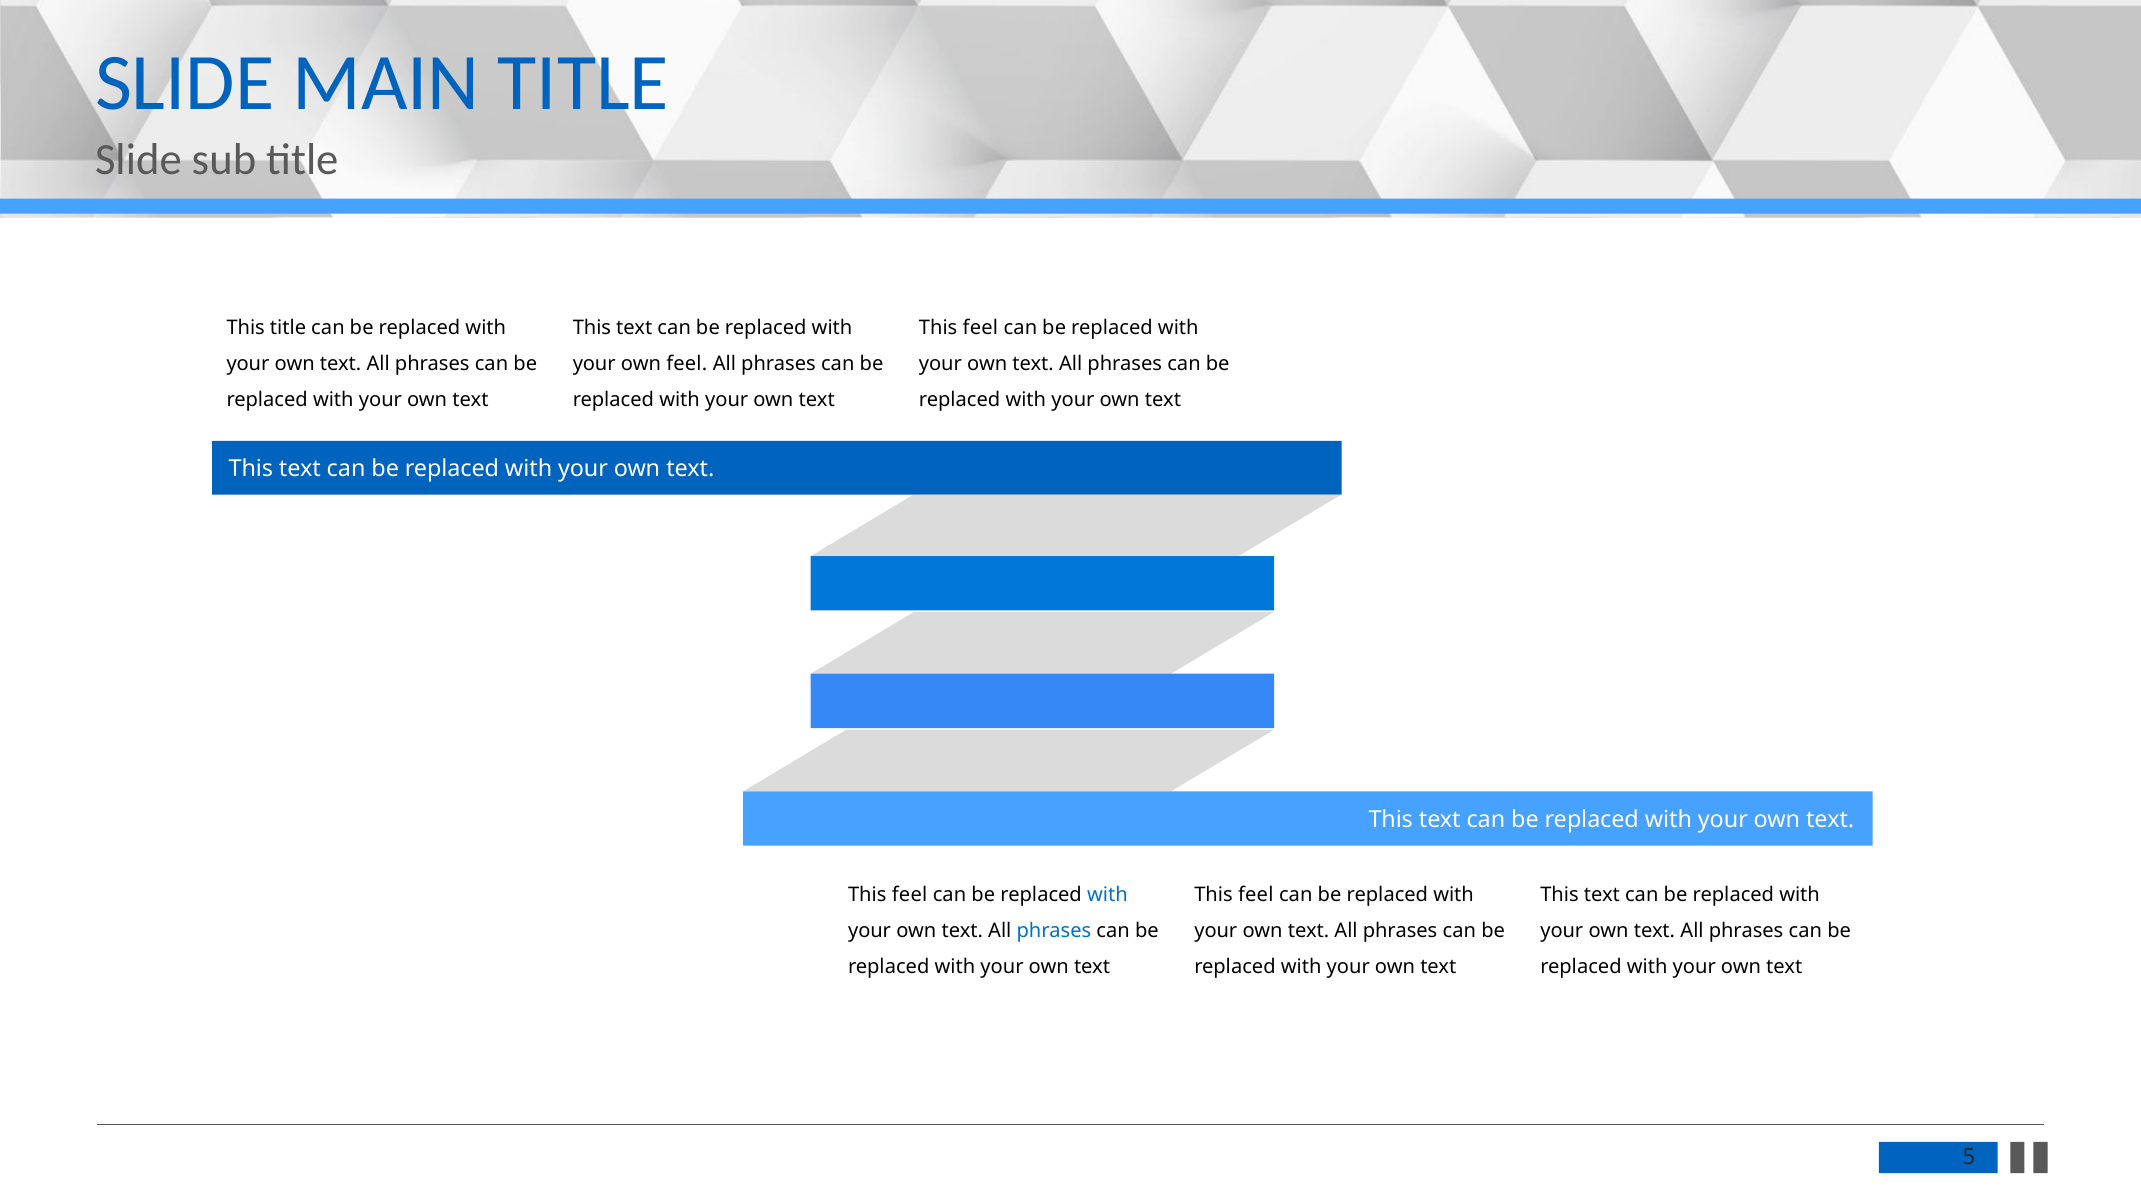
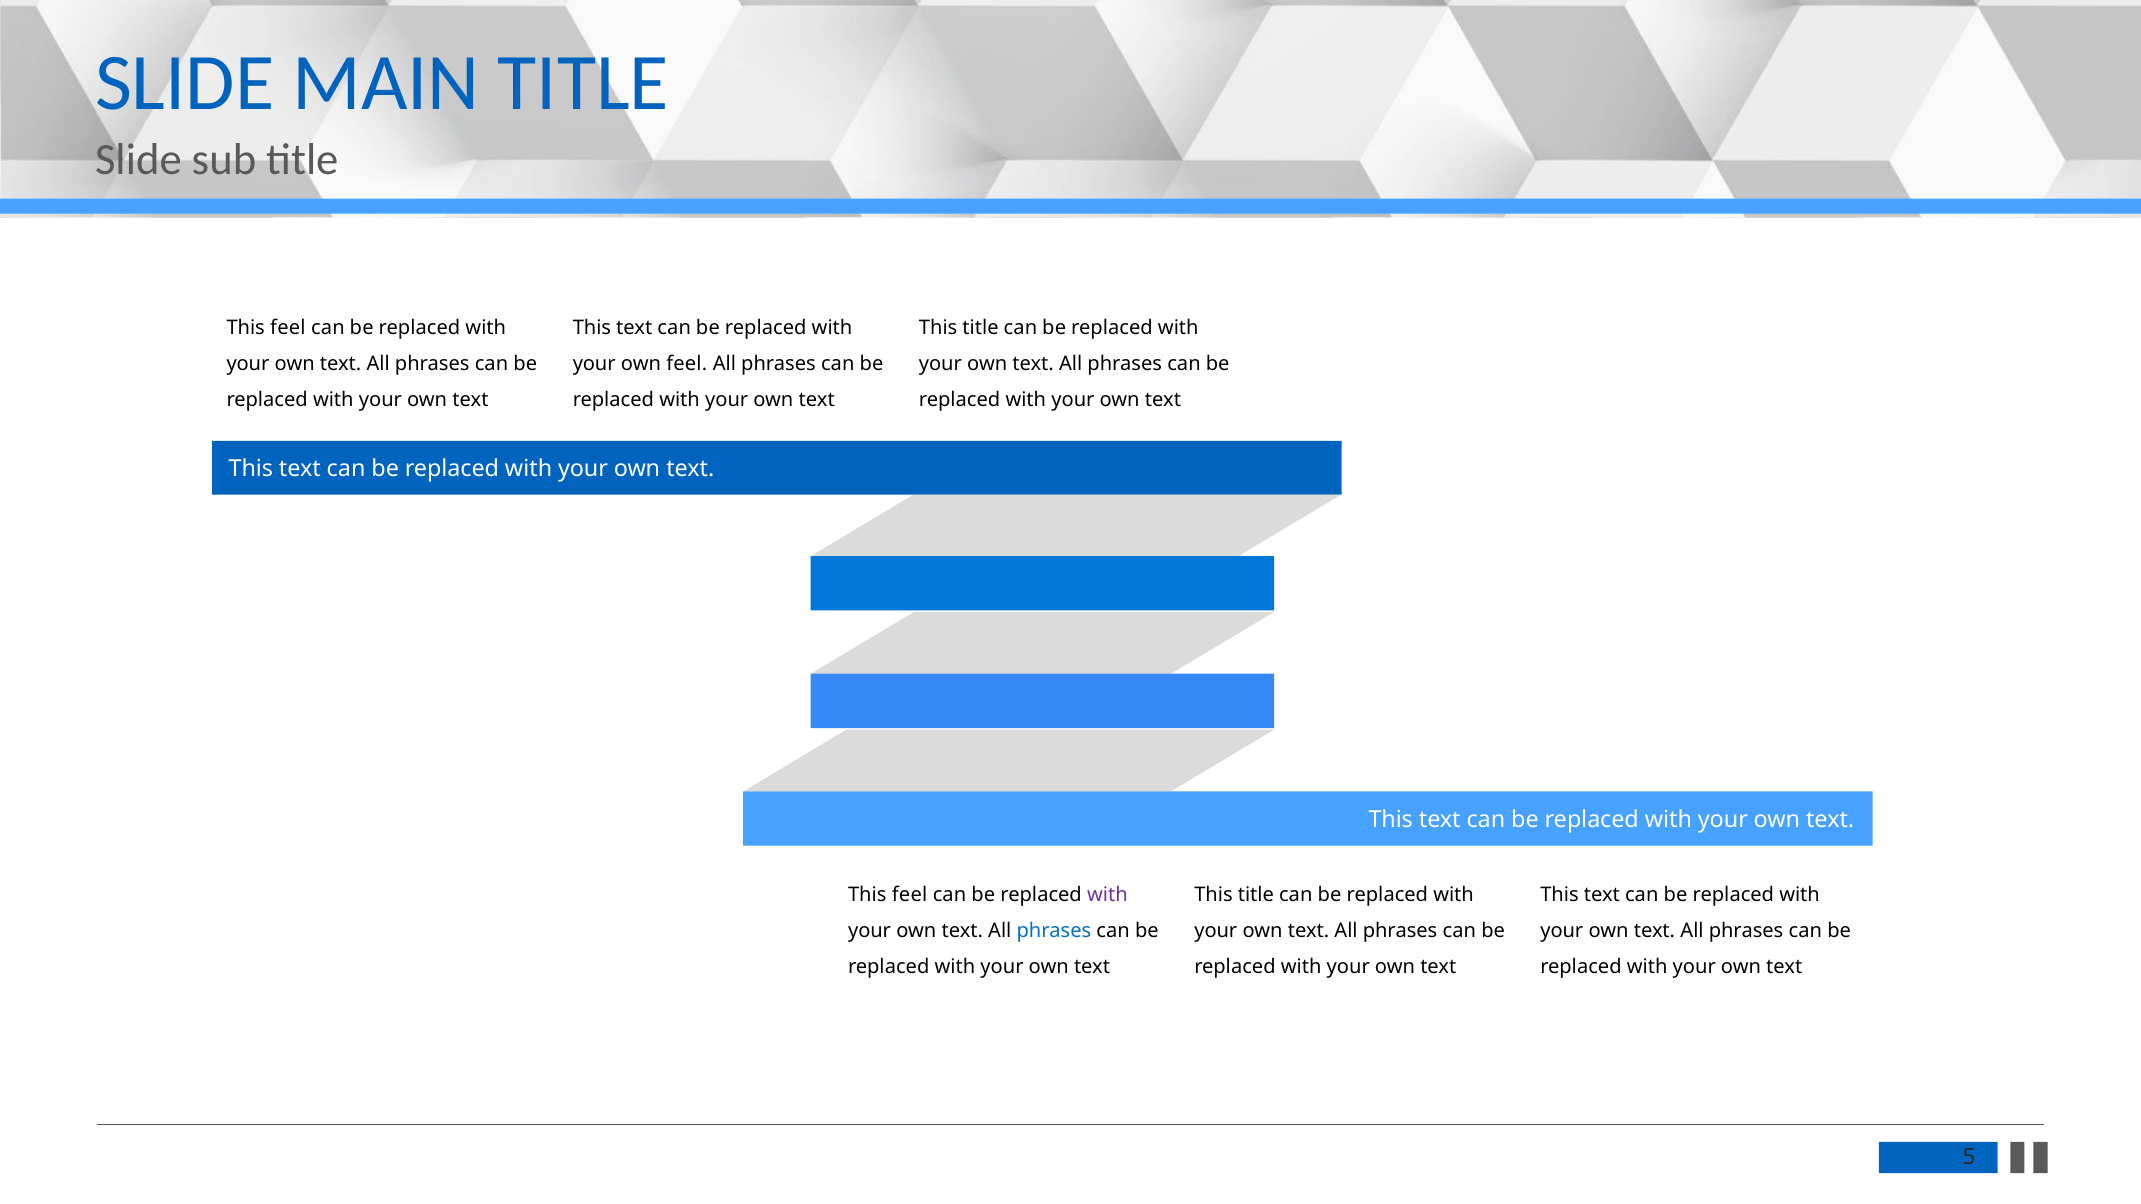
title: title -> feel (288, 328)
feel: feel -> title (981, 328)
with colour: blue -> purple (1107, 895)
feel: feel -> title (1256, 895)
